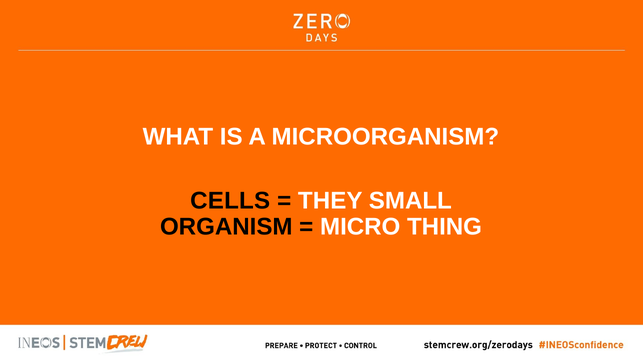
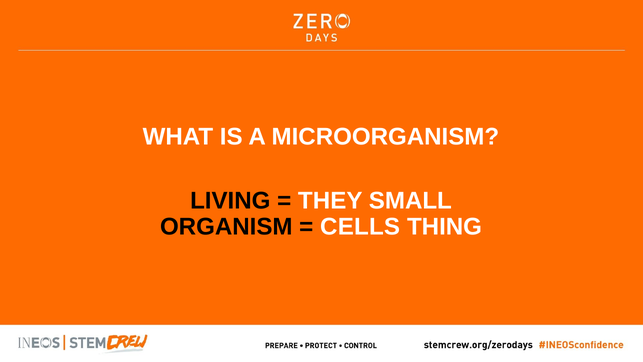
CELLS: CELLS -> LIVING (230, 200)
MICRO: MICRO -> CELLS (360, 227)
